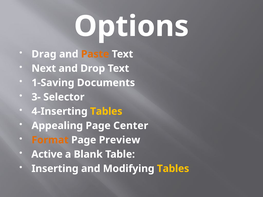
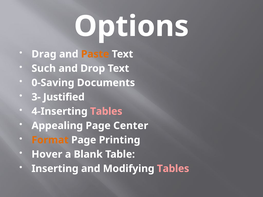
Next: Next -> Such (44, 69)
1-Saving: 1-Saving -> 0-Saving (53, 83)
Selector: Selector -> Justified (64, 97)
Tables colour: yellow -> pink (106, 111)
Preview: Preview -> Printing (120, 140)
Active: Active -> Hover (47, 154)
Tables colour: yellow -> pink (173, 169)
